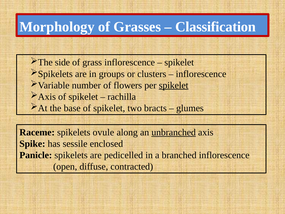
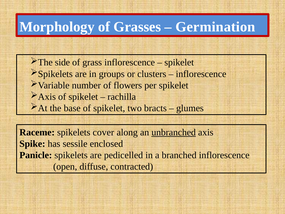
Classification: Classification -> Germination (215, 27)
spikelet underline: present -> none (174, 85)
ovule: ovule -> cover (103, 132)
